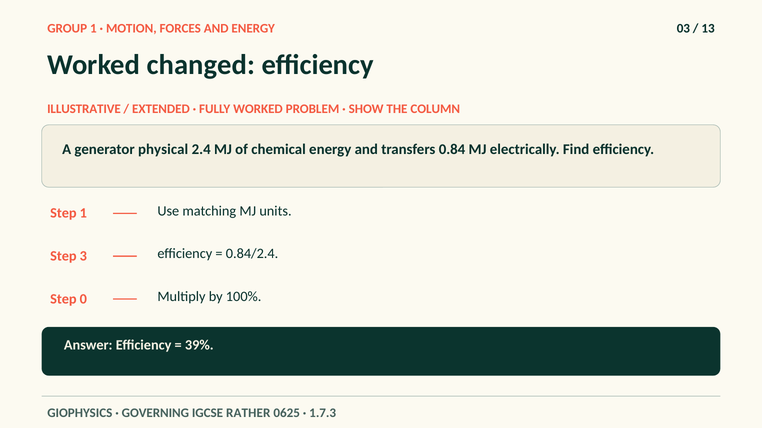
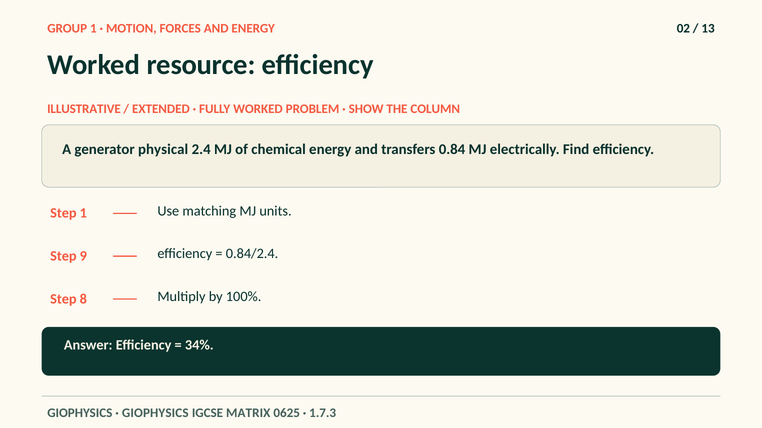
03: 03 -> 02 (683, 28)
changed: changed -> resource (201, 65)
3: 3 -> 9 (83, 256)
0: 0 -> 8 (83, 299)
39%: 39% -> 34% (199, 346)
GOVERNING: GOVERNING -> GIOPHYSICS (155, 413)
RATHER: RATHER -> MATRIX (248, 413)
